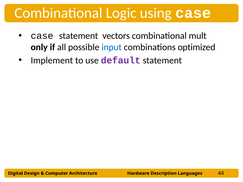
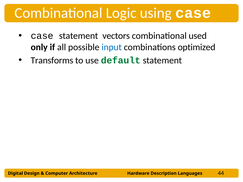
mult: mult -> used (198, 36)
Implement: Implement -> Transforms (52, 60)
default colour: purple -> green (121, 60)
